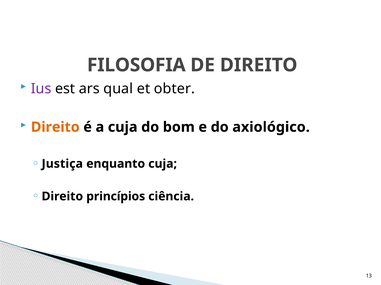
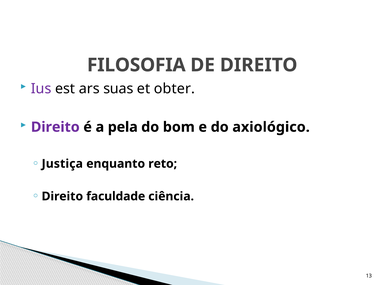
qual: qual -> suas (118, 89)
Direito colour: orange -> purple (55, 127)
a cuja: cuja -> pela (123, 127)
enquanto cuja: cuja -> reto (163, 164)
princípios: princípios -> faculdade (116, 197)
